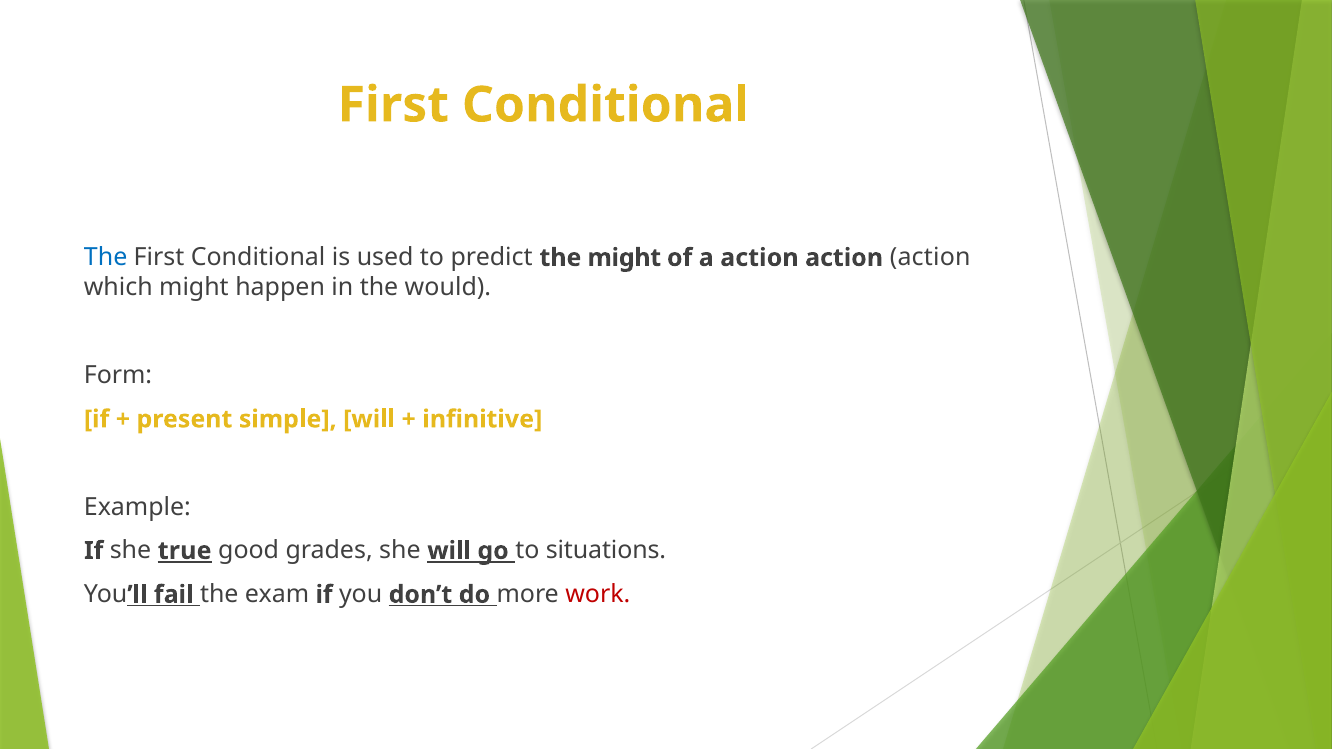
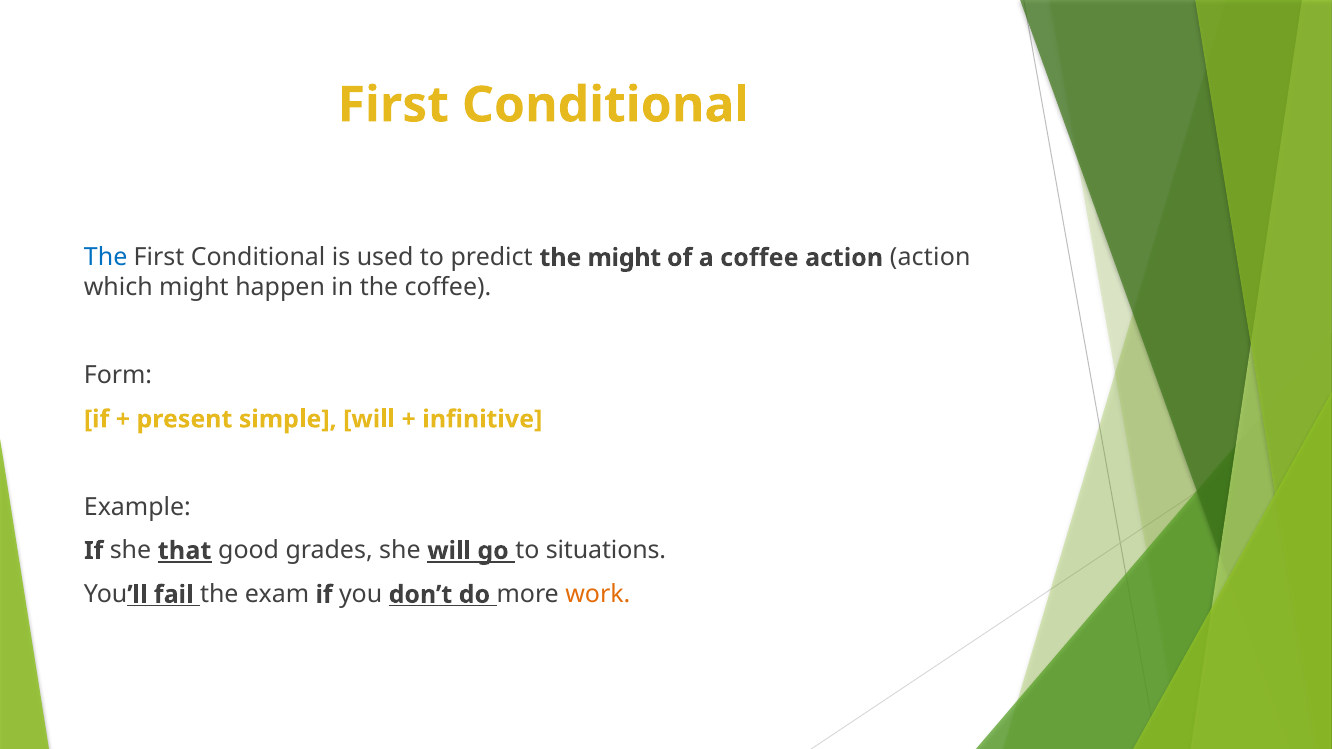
a action: action -> coffee (759, 258)
the would: would -> coffee (448, 288)
true: true -> that (185, 551)
work colour: red -> orange (598, 595)
